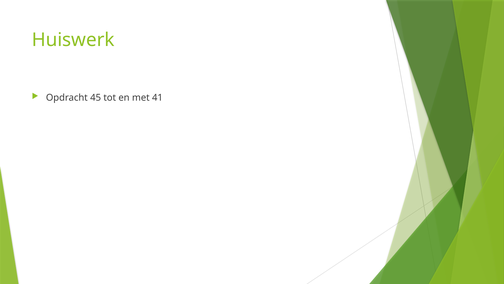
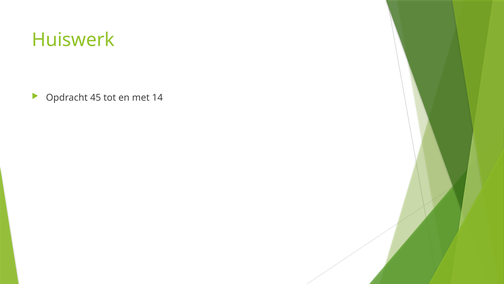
41: 41 -> 14 (157, 98)
